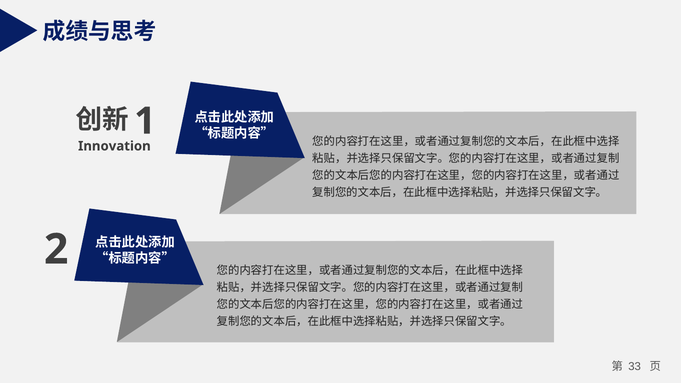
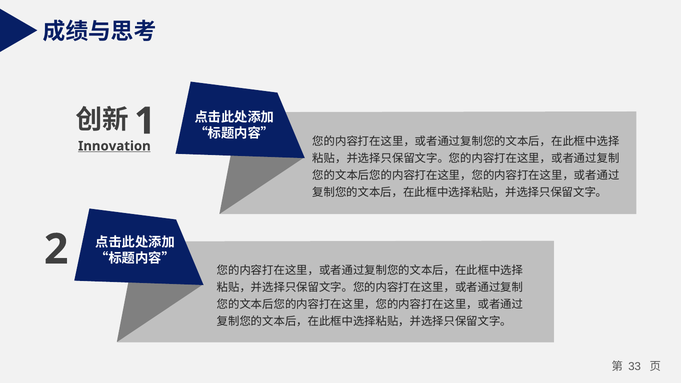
Innovation underline: none -> present (114, 146)
